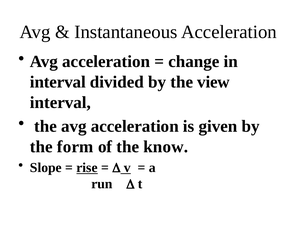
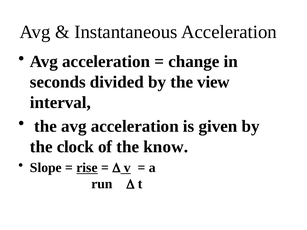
interval: interval -> seconds (58, 82)
form: form -> clock (75, 147)
